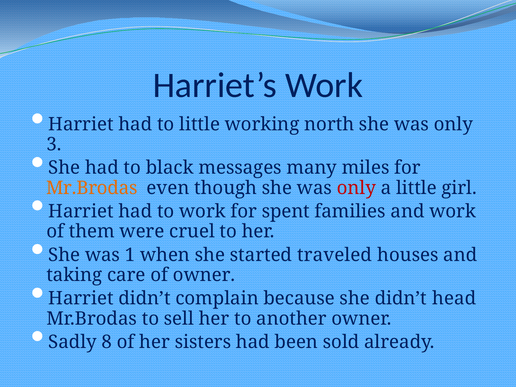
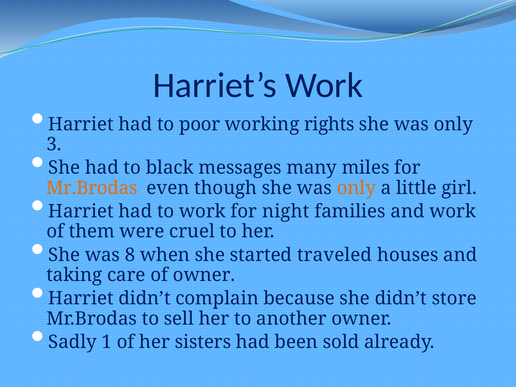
to little: little -> poor (200, 124)
north: north -> rights (329, 124)
only colour: red -> orange (356, 188)
spent: spent -> night (286, 211)
1: 1 -> 8 (130, 255)
head: head -> store (454, 298)
8: 8 -> 1 (107, 342)
